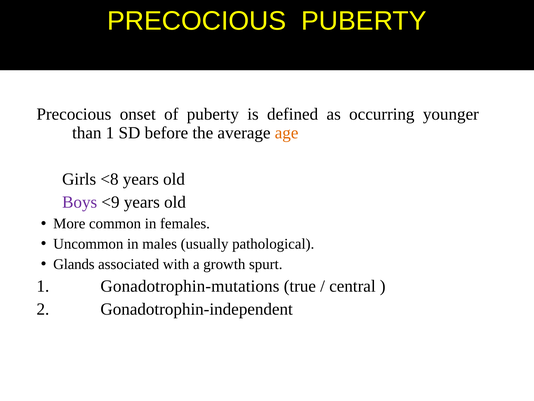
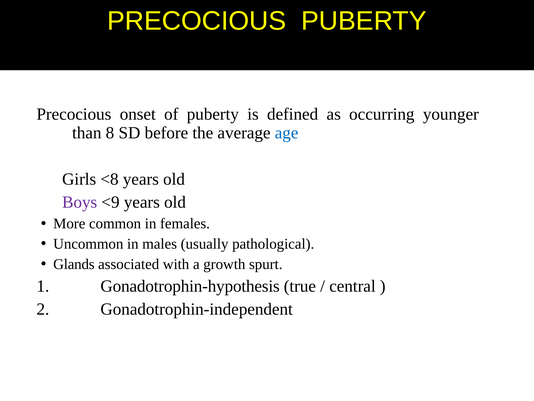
than 1: 1 -> 8 (110, 133)
age colour: orange -> blue (287, 133)
Gonadotrophin-mutations: Gonadotrophin-mutations -> Gonadotrophin-hypothesis (190, 286)
